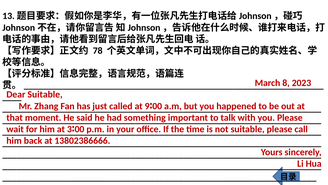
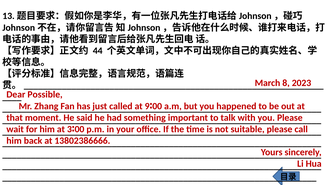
78: 78 -> 44 (98, 50)
Suitable: Suitable -> Possible (45, 94)
